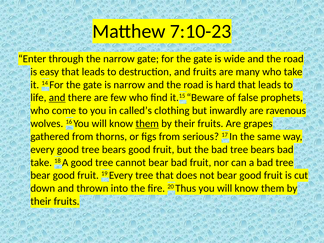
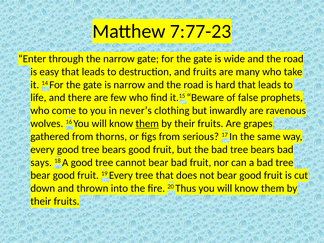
7:10-23: 7:10-23 -> 7:77-23 (201, 31)
and underline: present -> none (57, 98)
called’s: called’s -> never’s (136, 111)
take: take -> says (41, 162)
